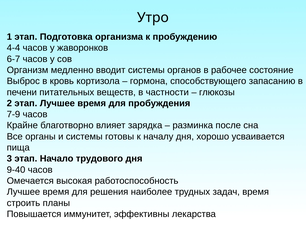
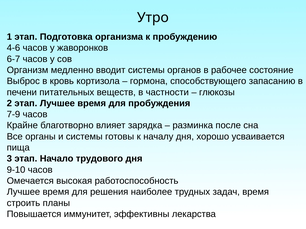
4-4: 4-4 -> 4-6 (13, 48)
9-40: 9-40 -> 9-10 (16, 170)
